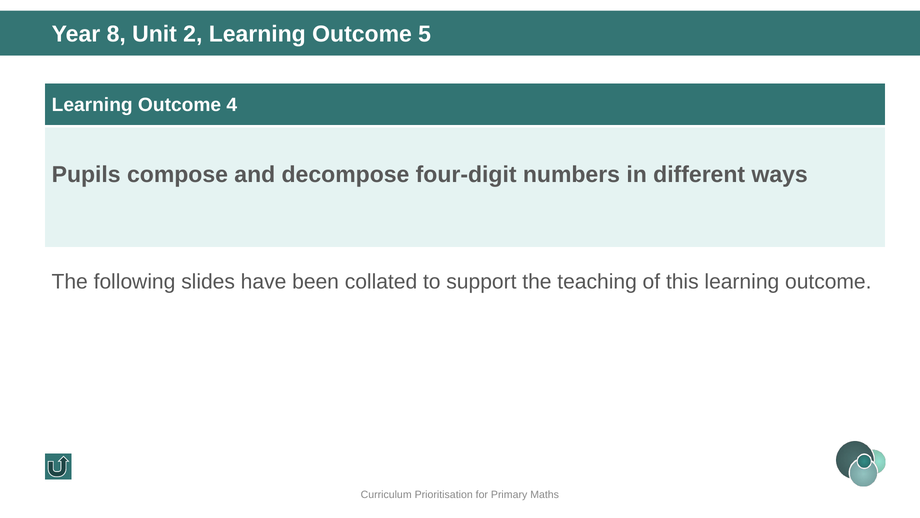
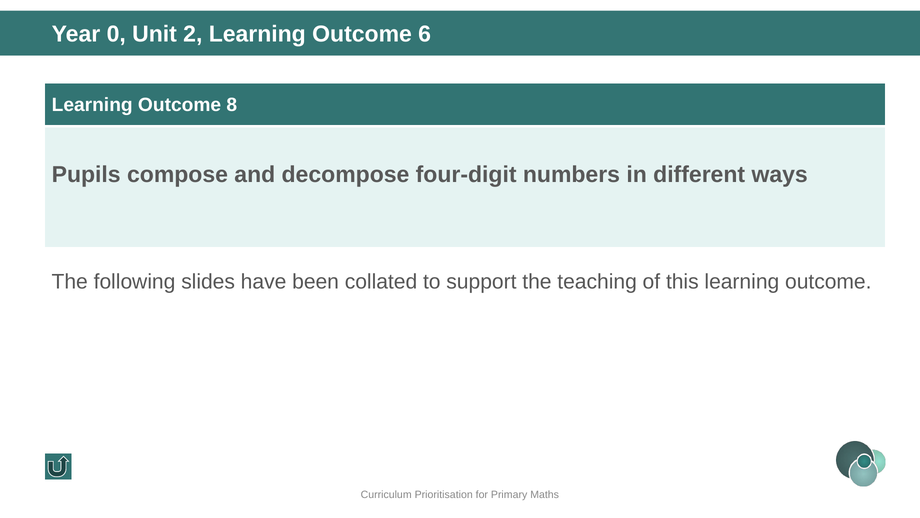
8: 8 -> 0 (116, 34)
5: 5 -> 6 (425, 34)
4: 4 -> 8 (232, 105)
